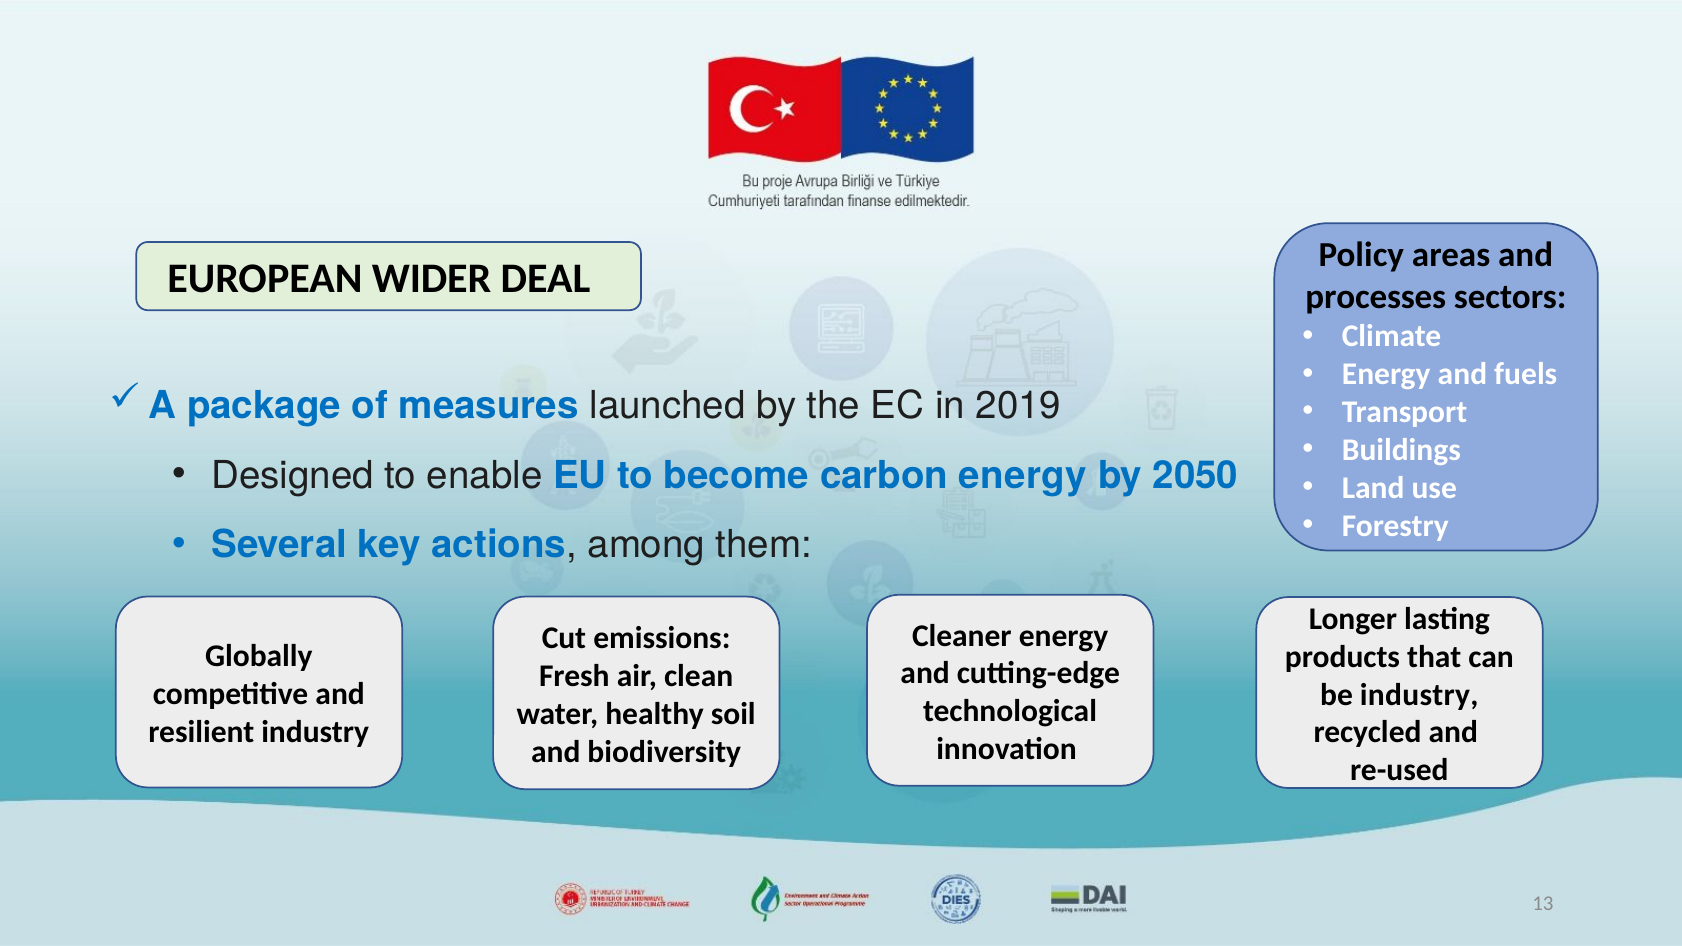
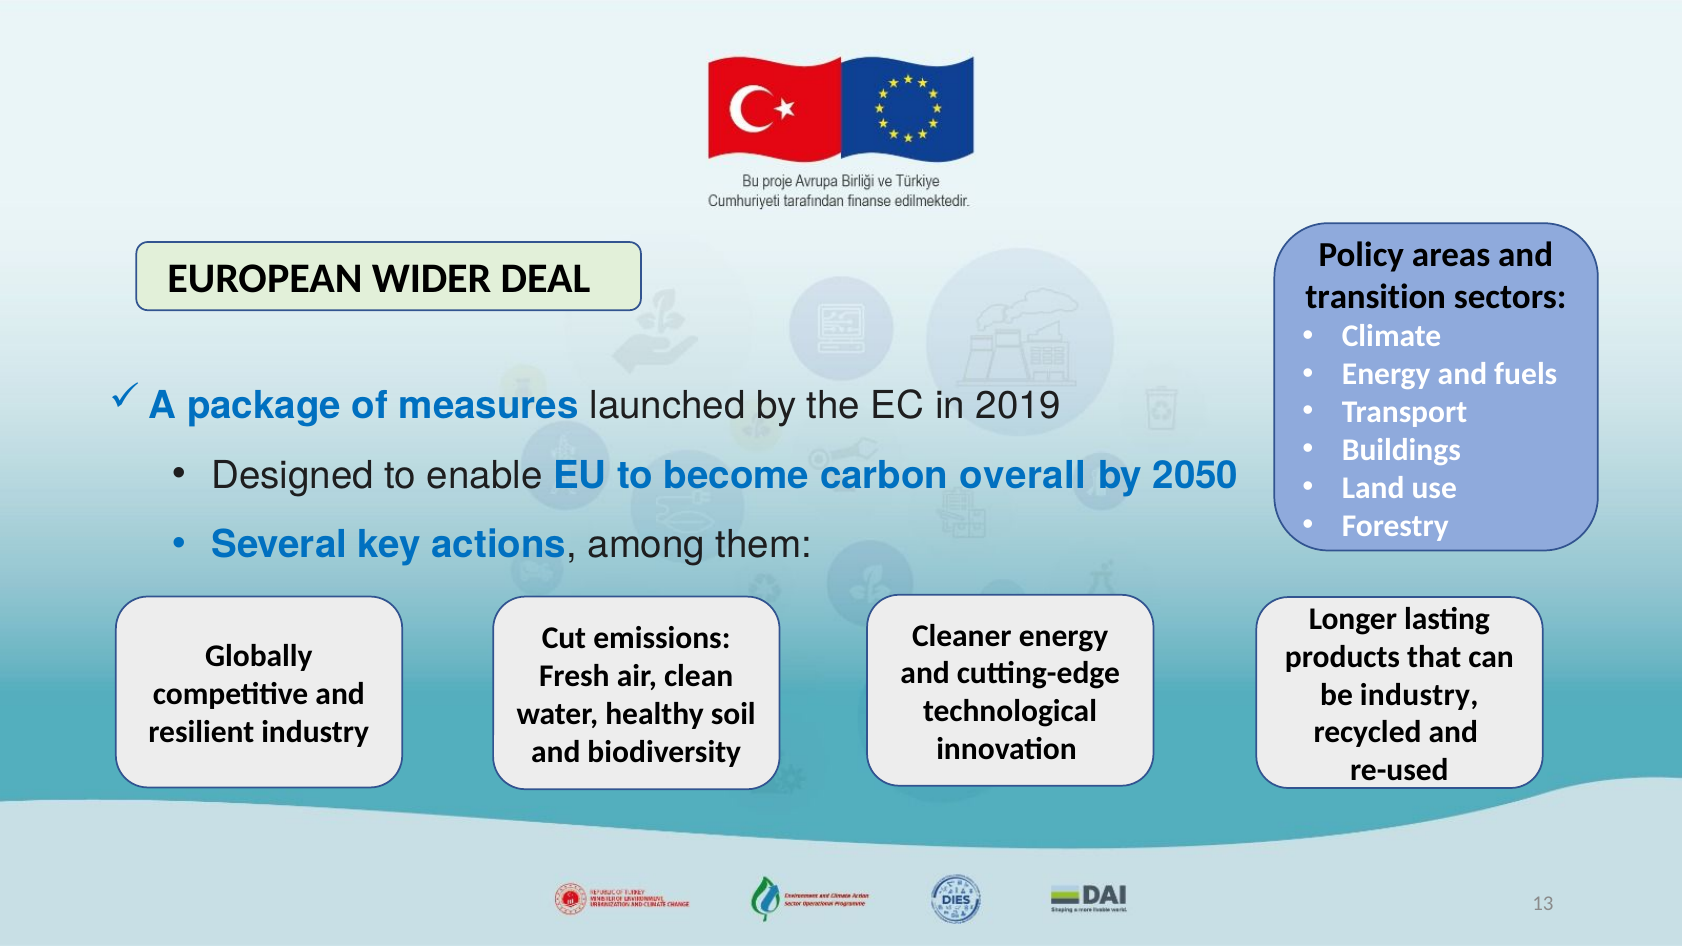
processes: processes -> transition (1376, 297)
carbon energy: energy -> overall (1023, 475)
